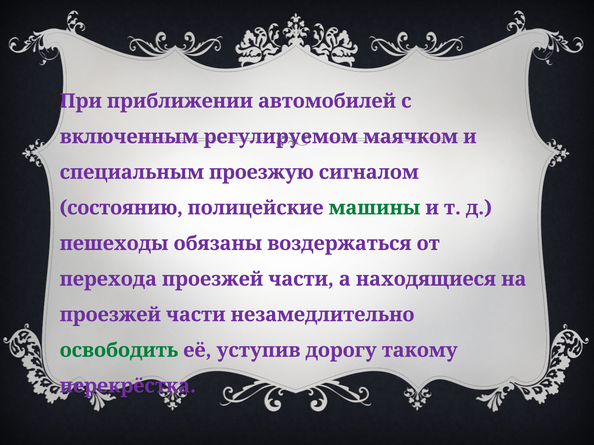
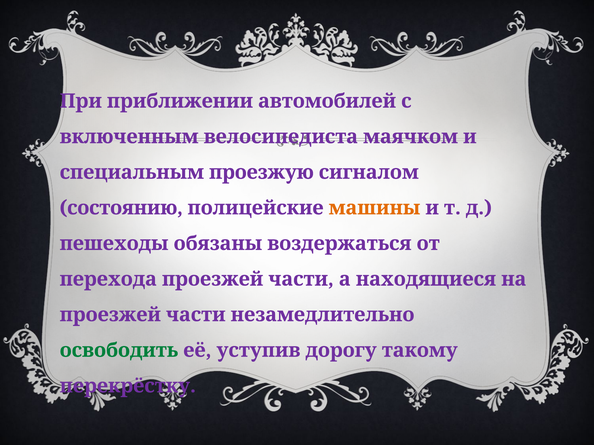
регулируемом: регулируемом -> велосипедиста (281, 137)
машины colour: green -> orange (374, 208)
перекрёстка: перекрёстка -> перекрёстку (128, 386)
